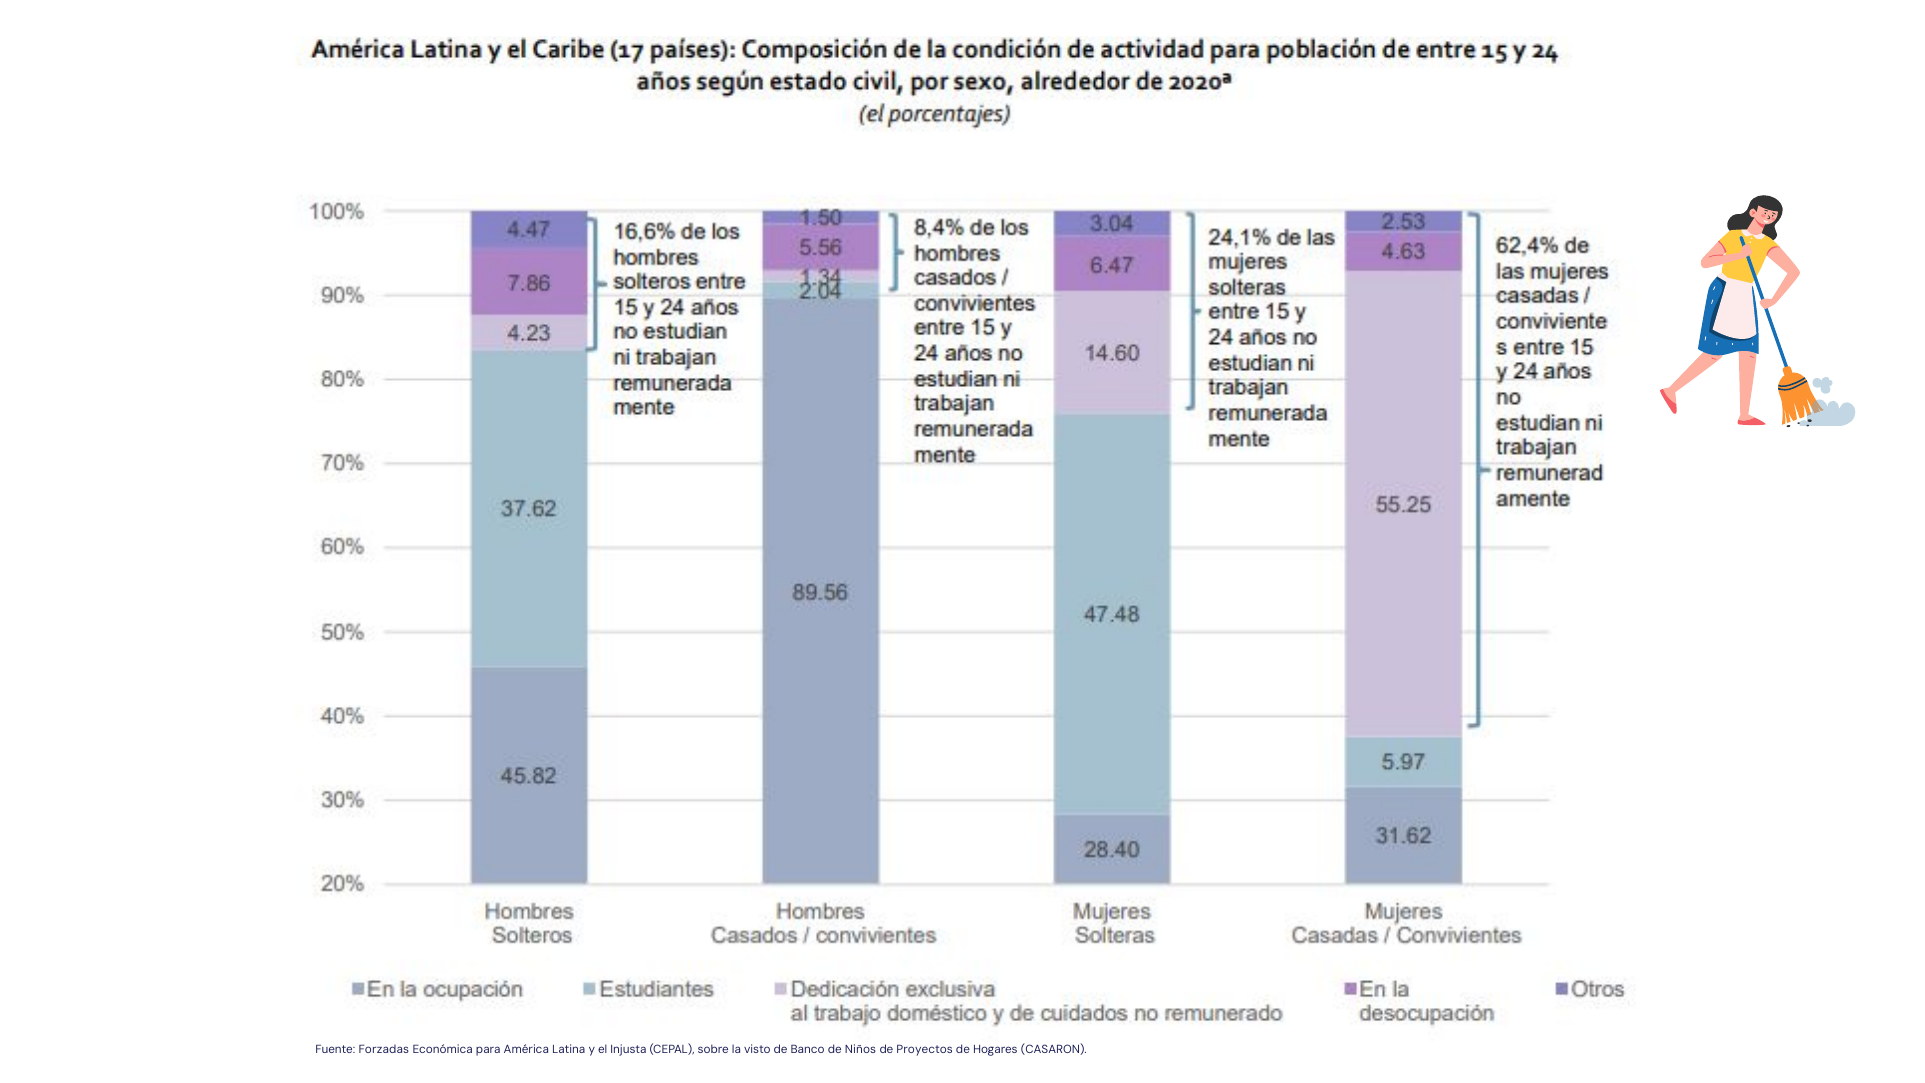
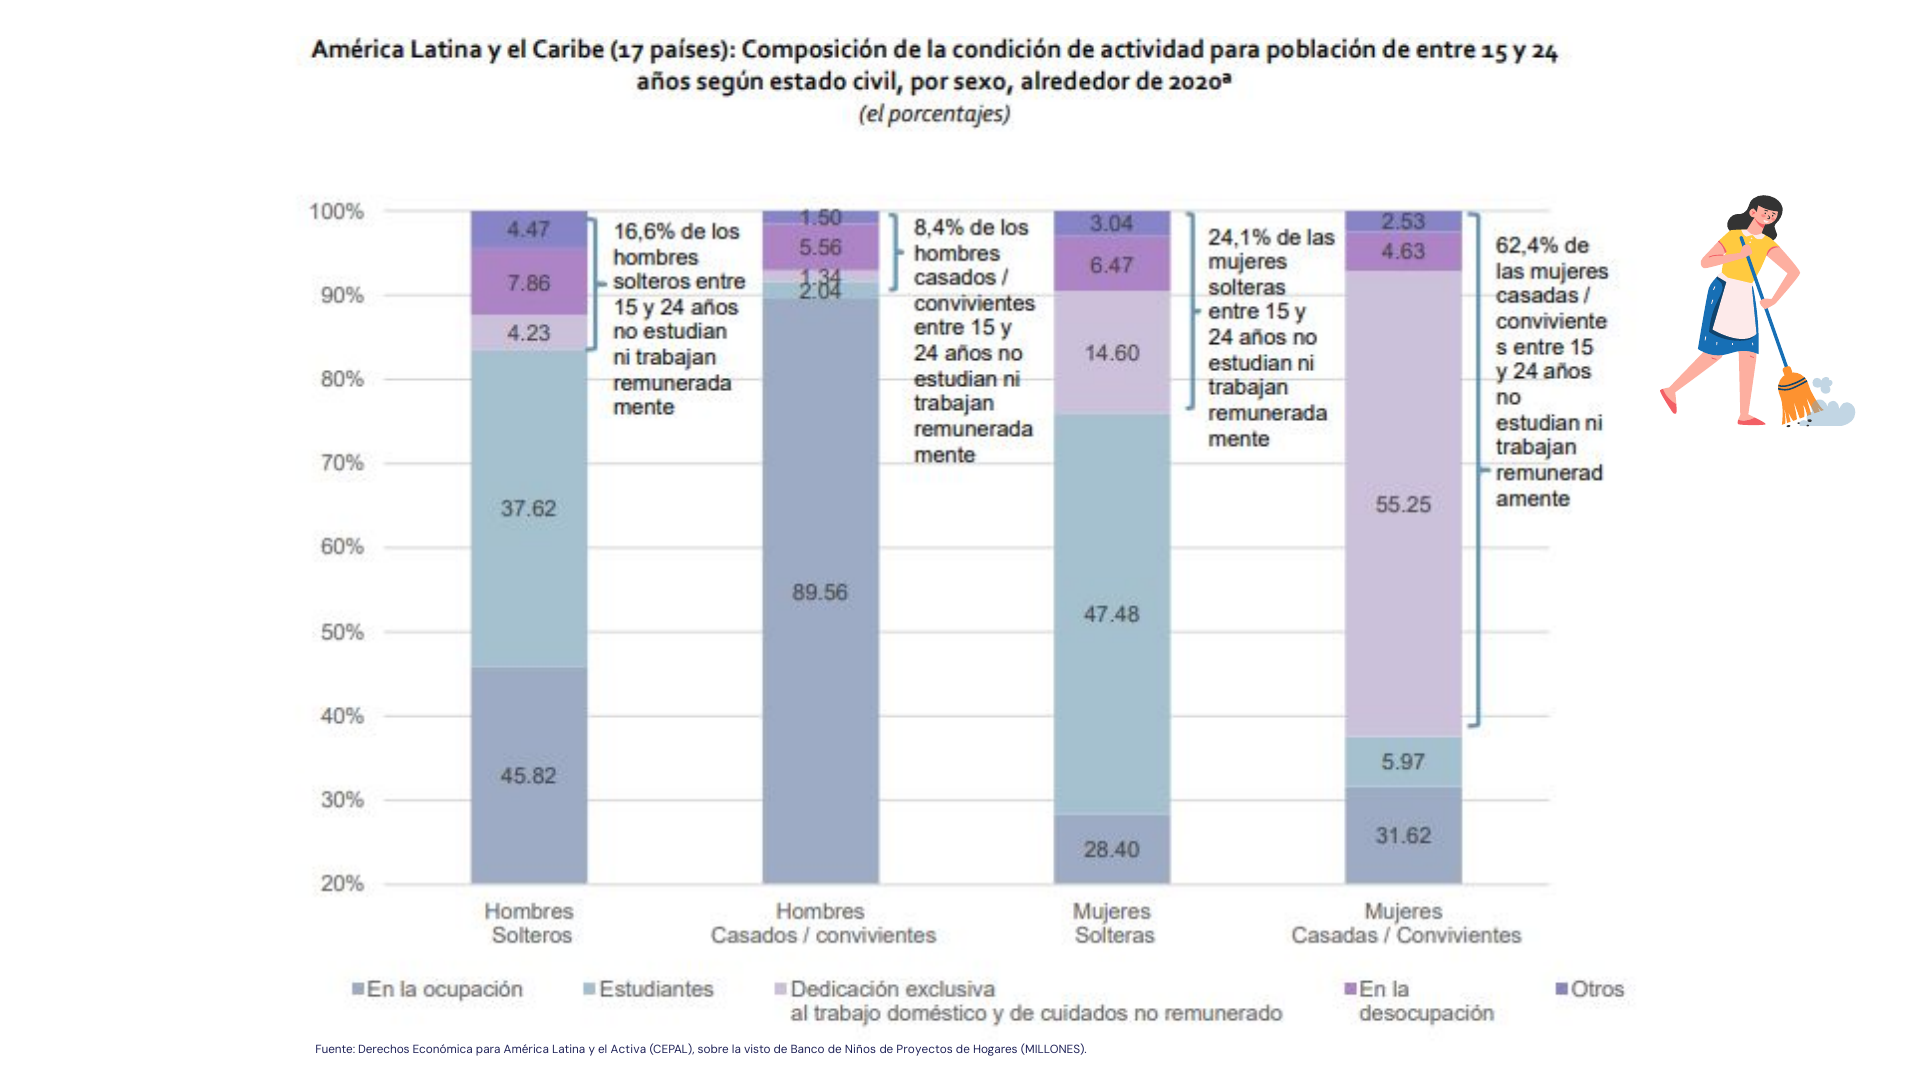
Forzadas: Forzadas -> Derechos (384, 1049)
Injusta: Injusta -> Activa (628, 1049)
CASARON: CASARON -> MILLONES (1054, 1049)
